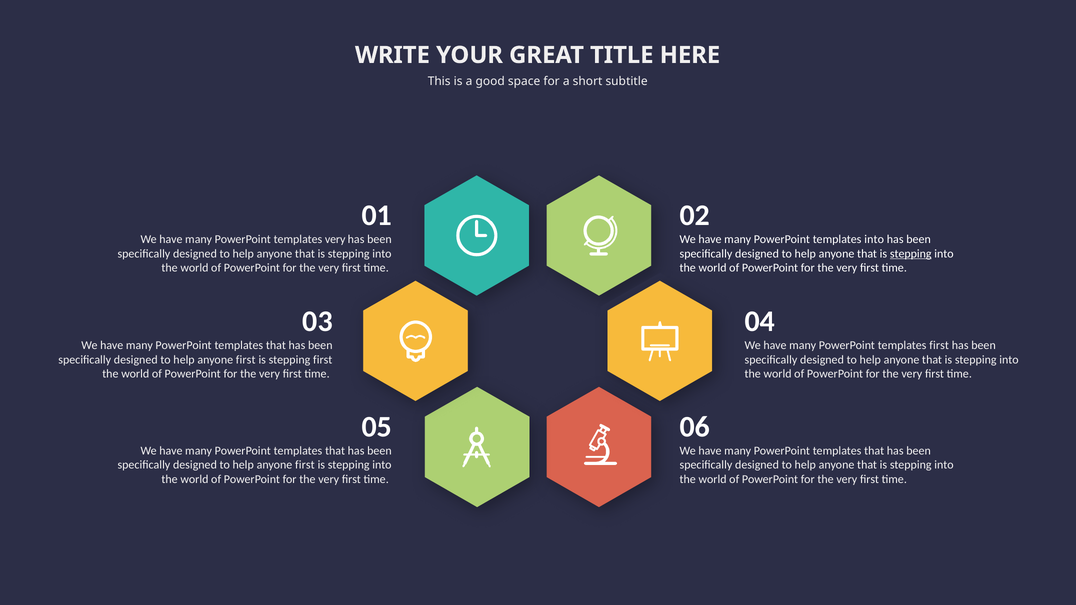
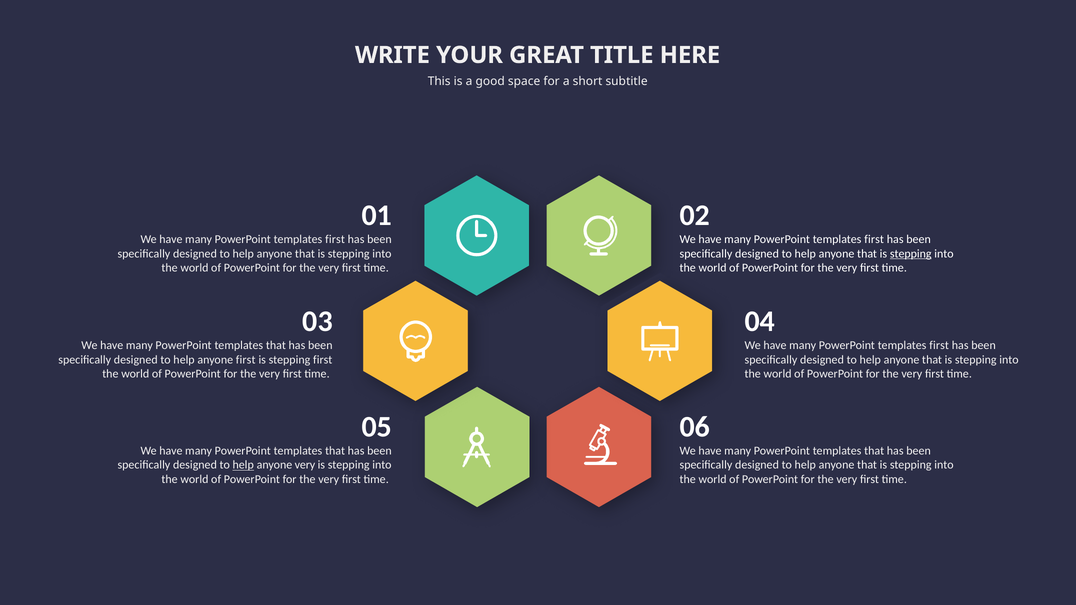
very: very -> first (335, 239)
into: into -> first (874, 239)
help underline: none -> present (243, 465)
first: first -> very (305, 465)
